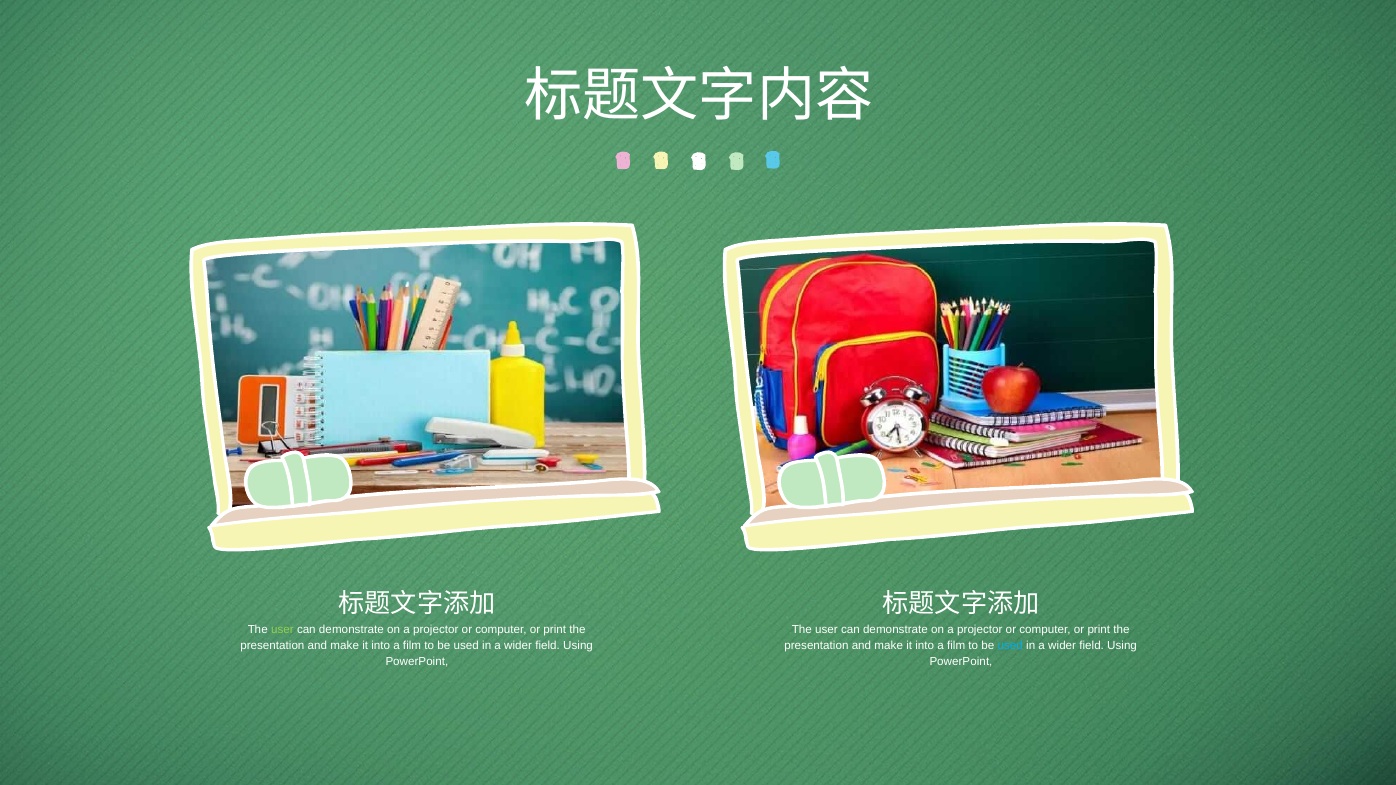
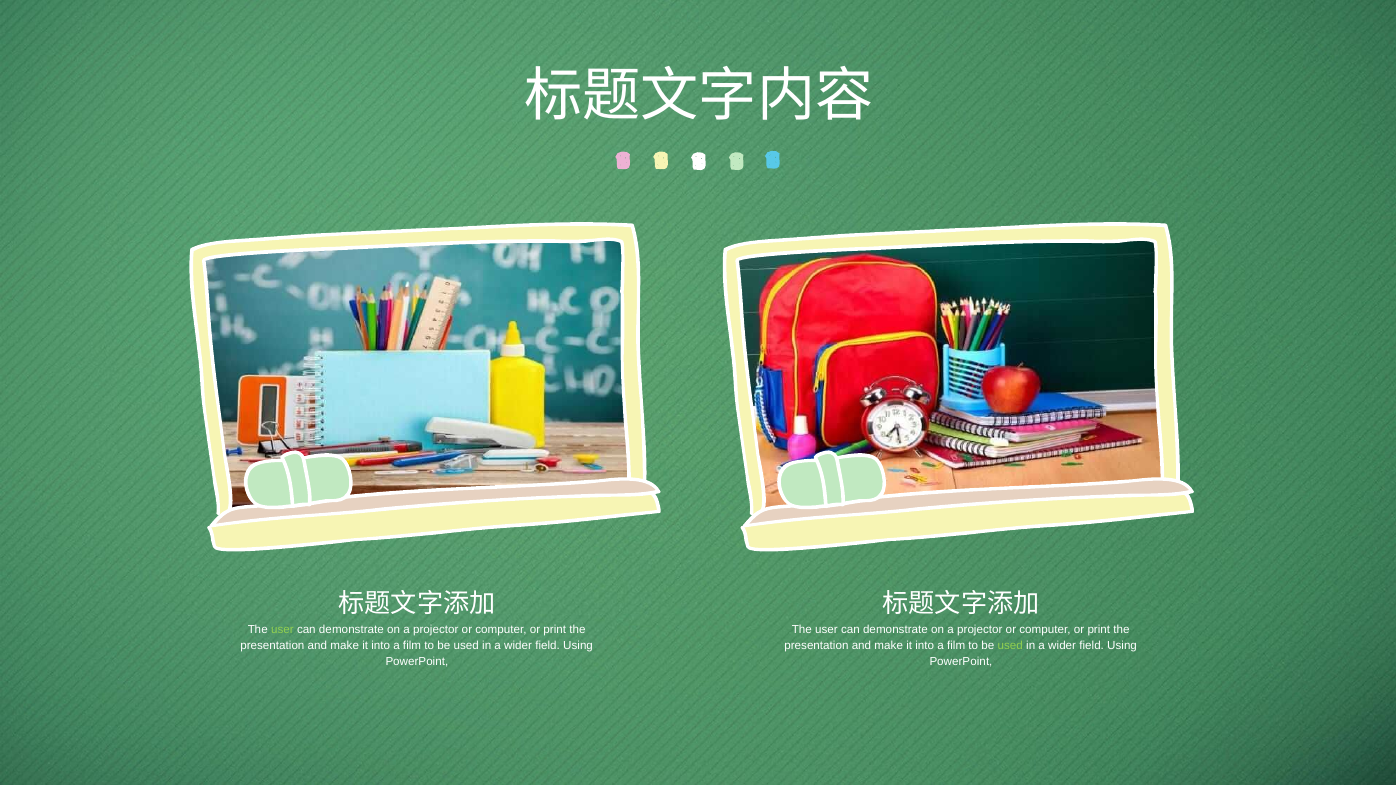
used colour: light blue -> light green (1010, 646)
